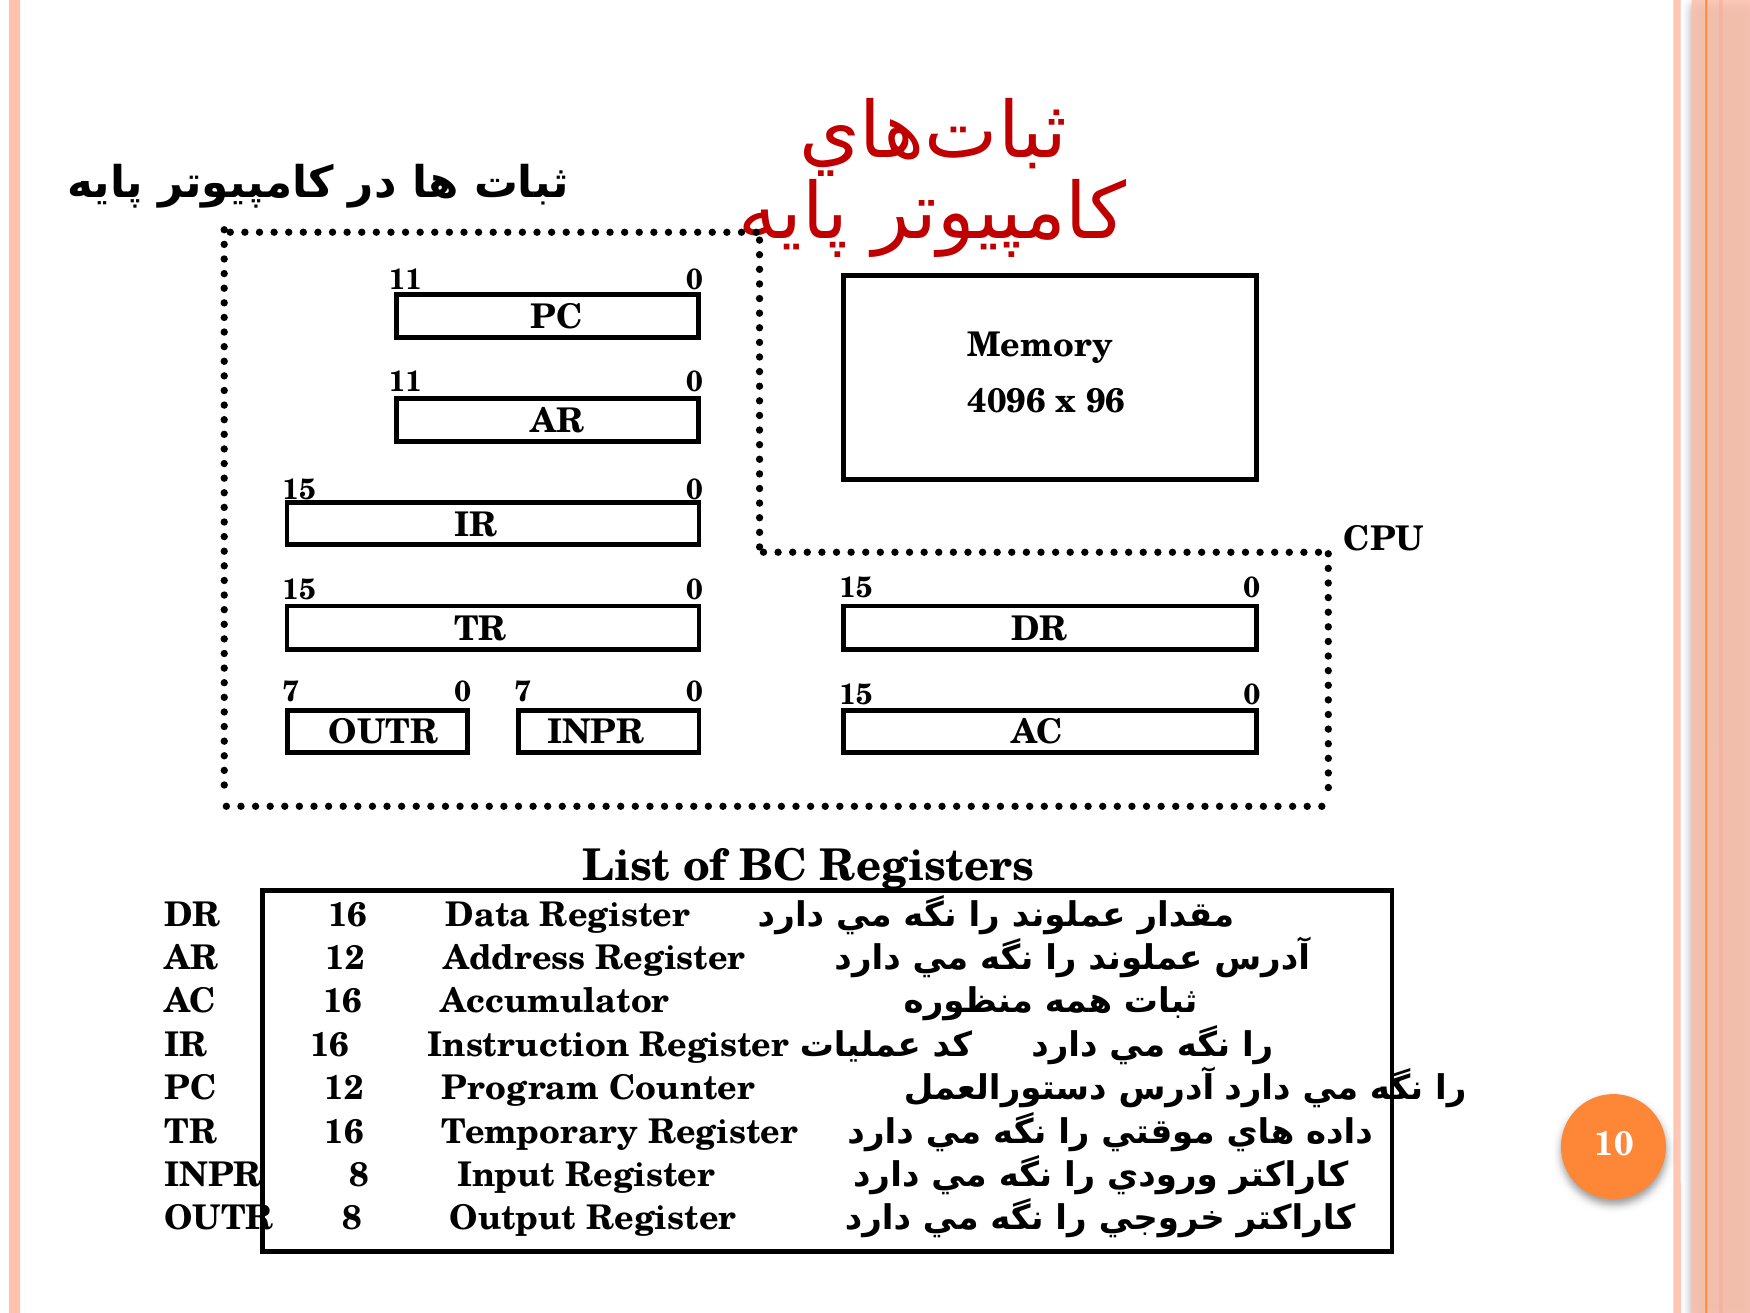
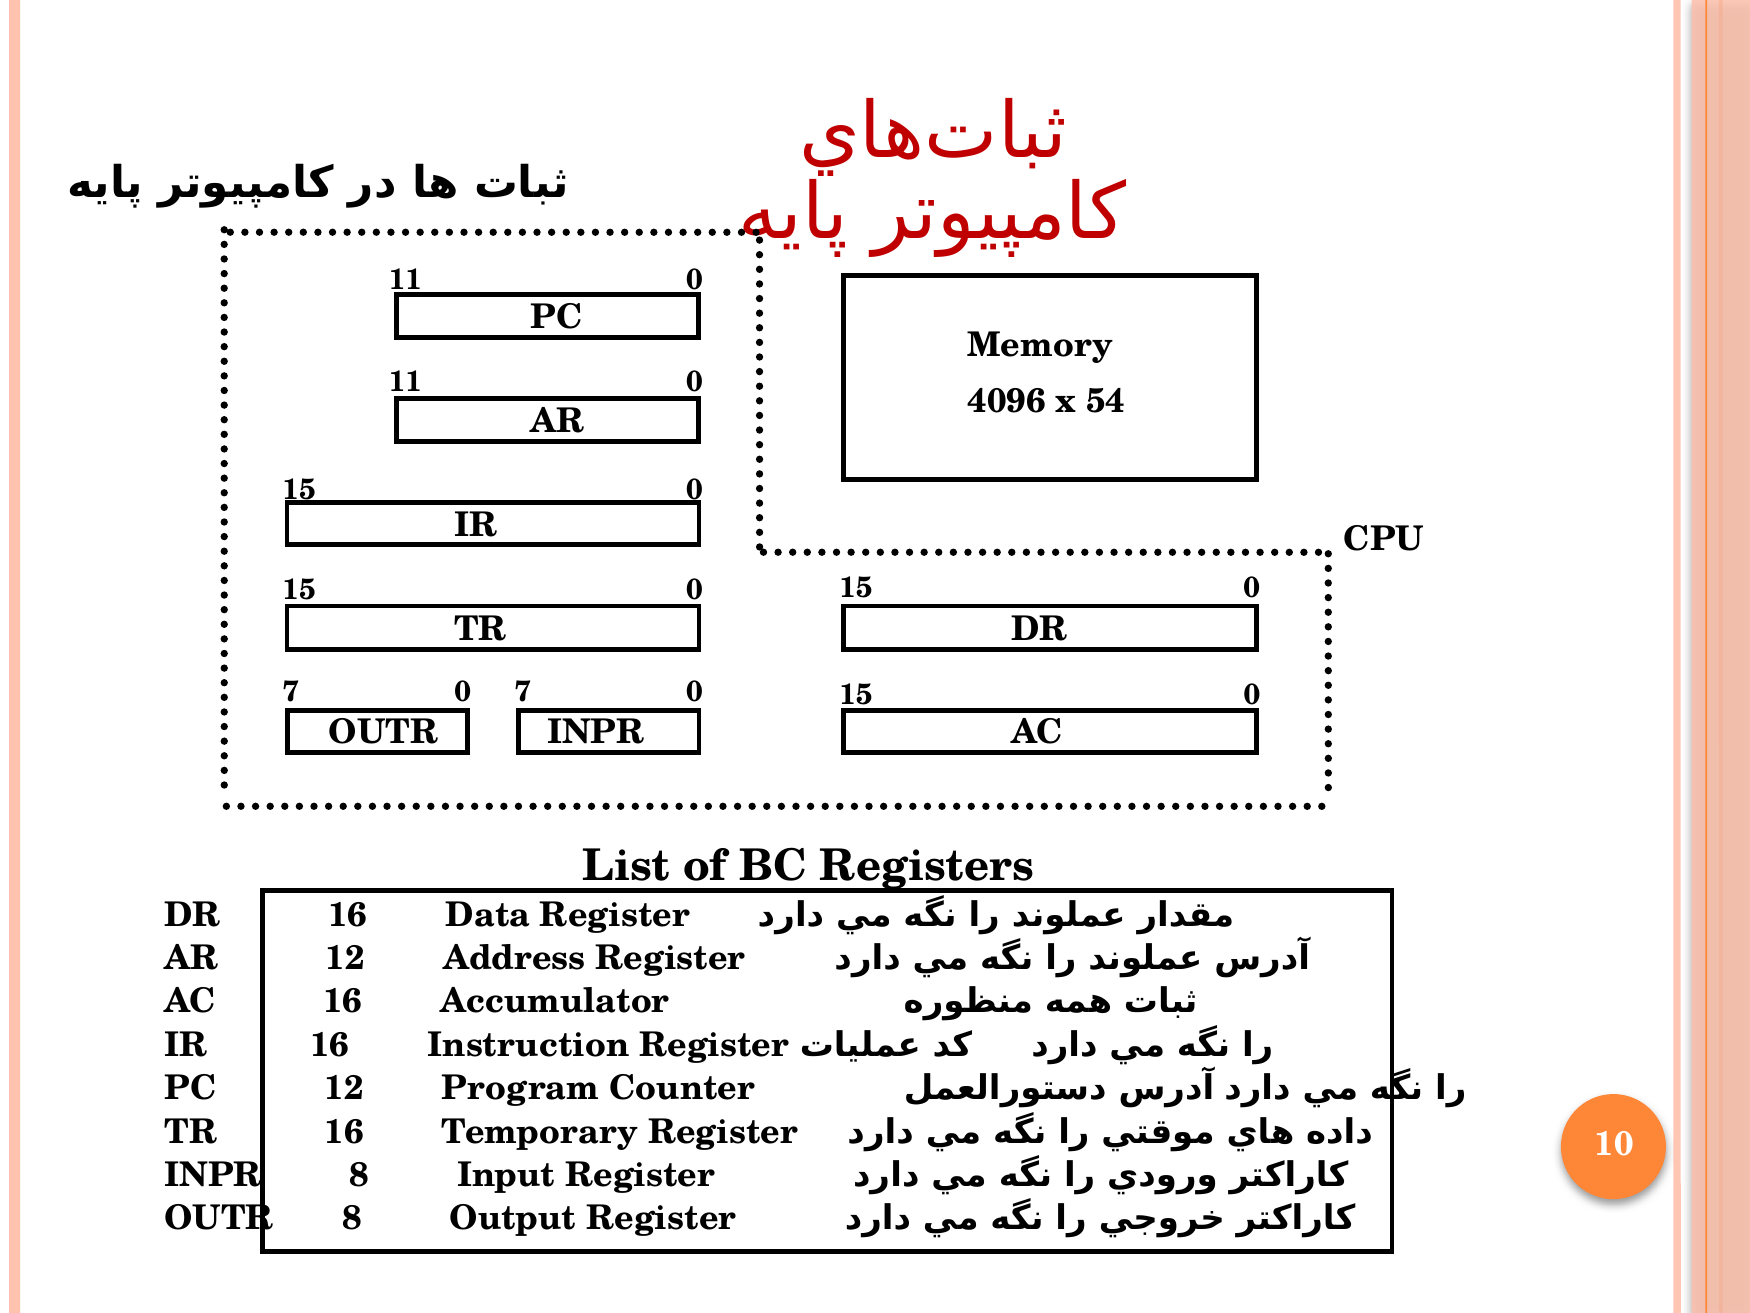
96: 96 -> 54 (1106, 401)
